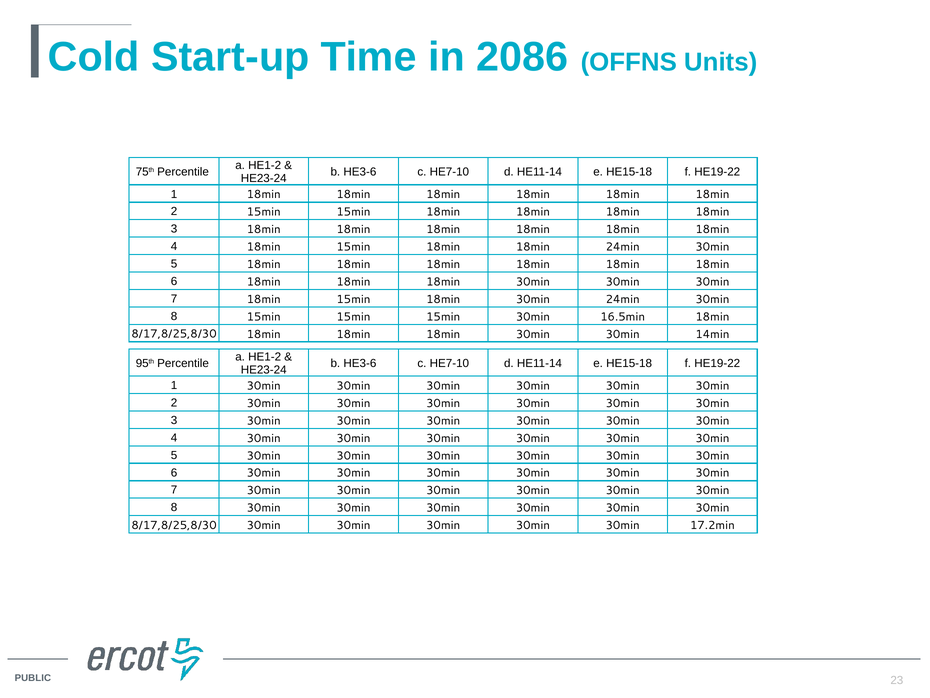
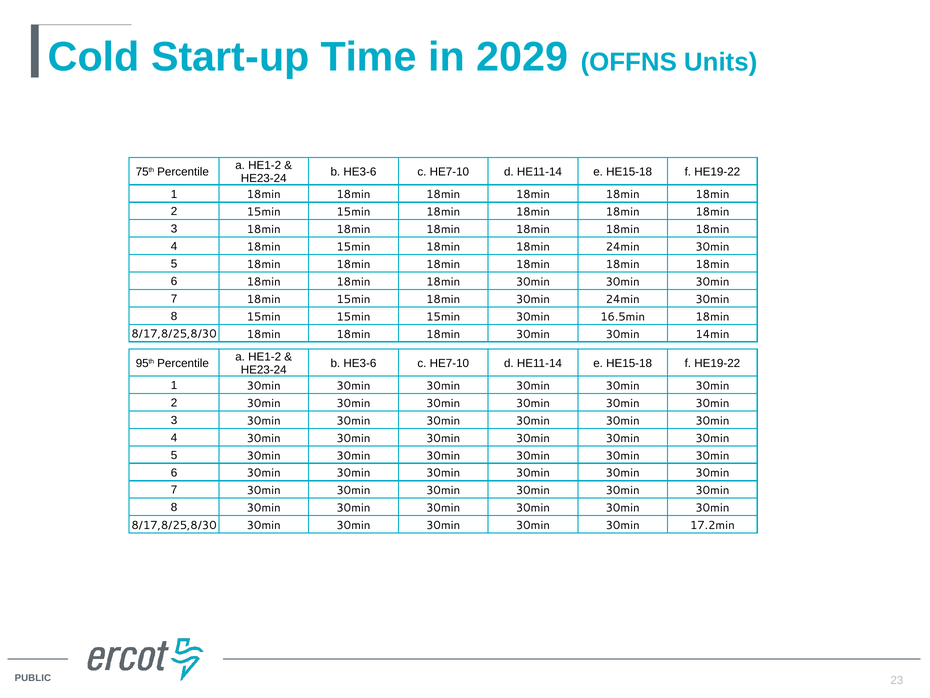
2086: 2086 -> 2029 (522, 57)
